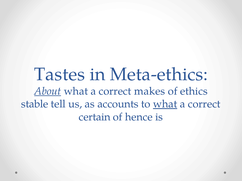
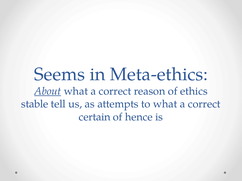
Tastes: Tastes -> Seems (60, 75)
makes: makes -> reason (150, 91)
accounts: accounts -> attempts (118, 104)
what underline: present -> none (165, 104)
